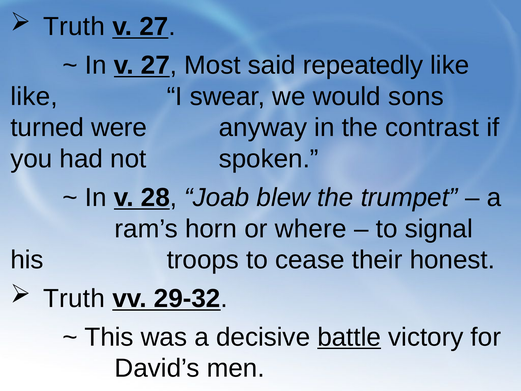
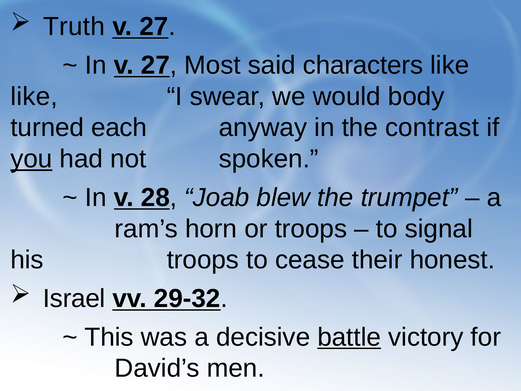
repeatedly: repeatedly -> characters (363, 65)
sons: sons -> body (416, 96)
were: were -> each (119, 128)
you underline: none -> present (31, 159)
or where: where -> troops (311, 229)
Truth: Truth -> Israel (74, 298)
